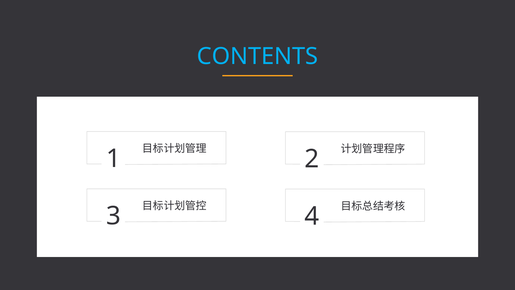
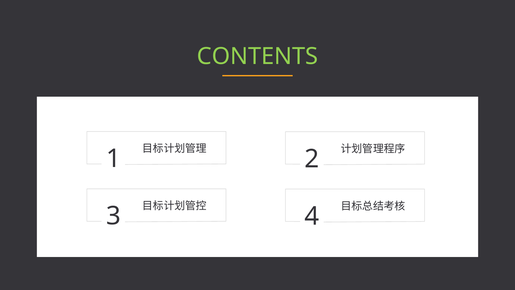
CONTENTS colour: light blue -> light green (257, 56)
